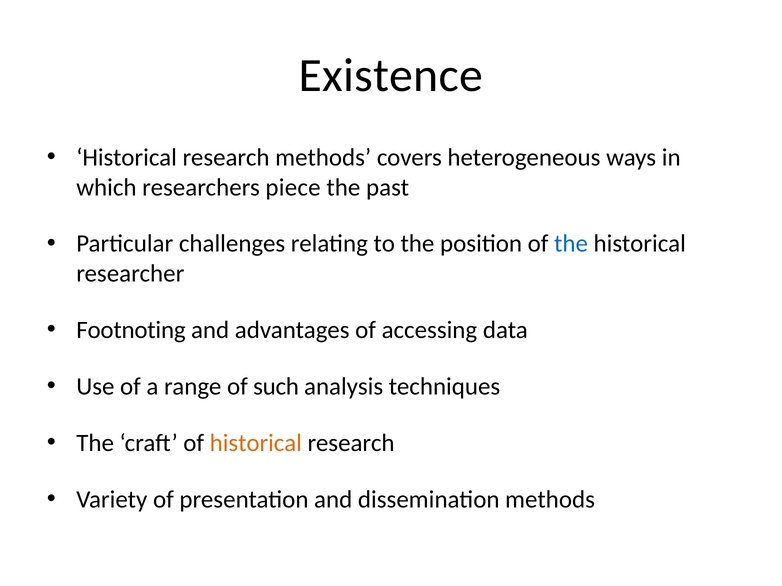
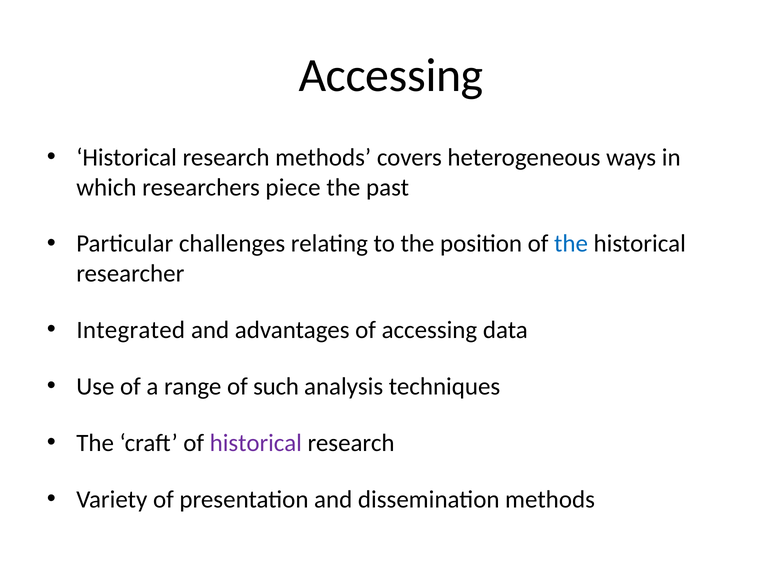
Existence: Existence -> Accessing (391, 76)
Footnoting: Footnoting -> Integrated (131, 330)
historical colour: orange -> purple (256, 443)
